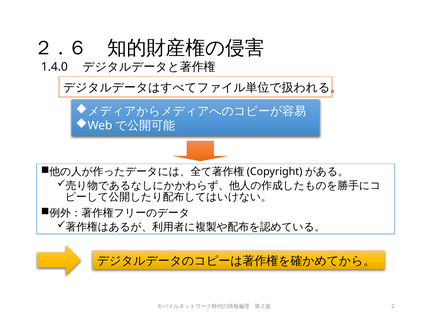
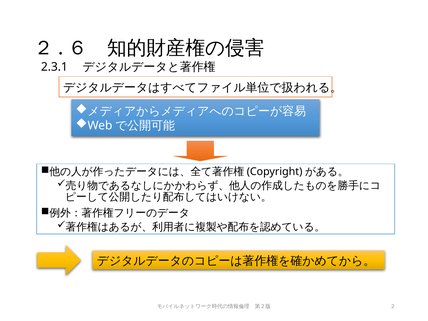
1.4.0: 1.4.0 -> 2.3.1 (54, 67)
